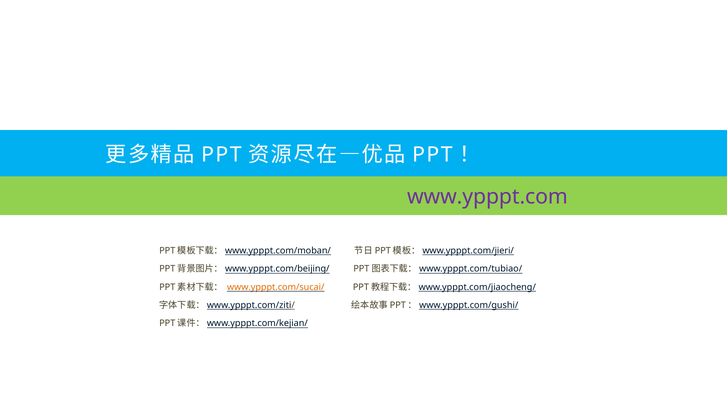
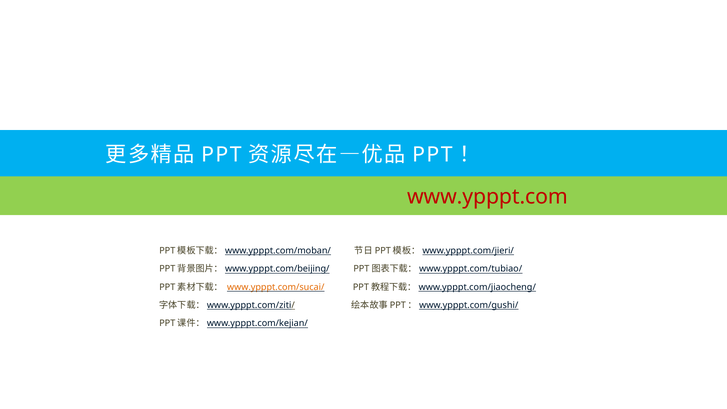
www.ypppt.com colour: purple -> red (487, 197)
